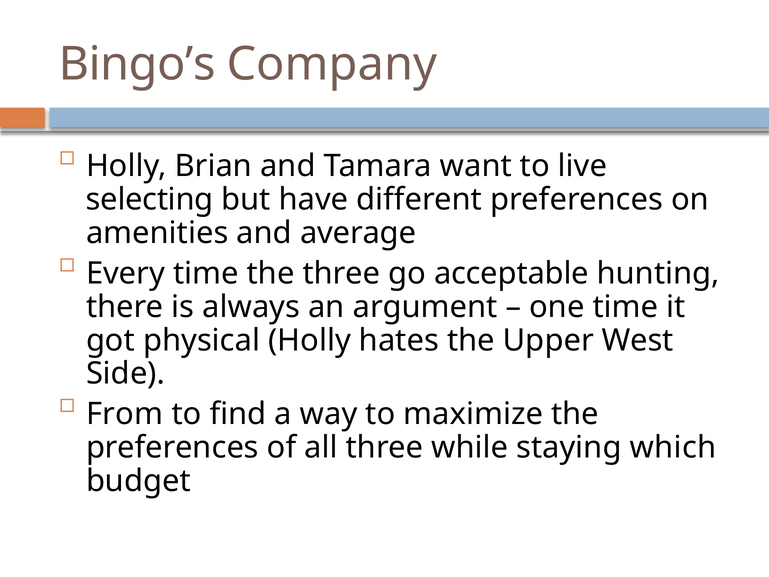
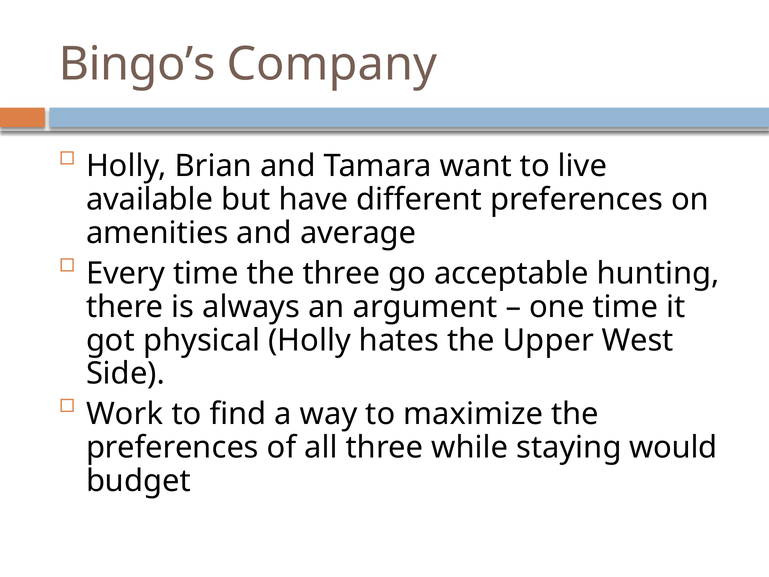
selecting: selecting -> available (150, 200)
From: From -> Work (125, 414)
which: which -> would (673, 447)
